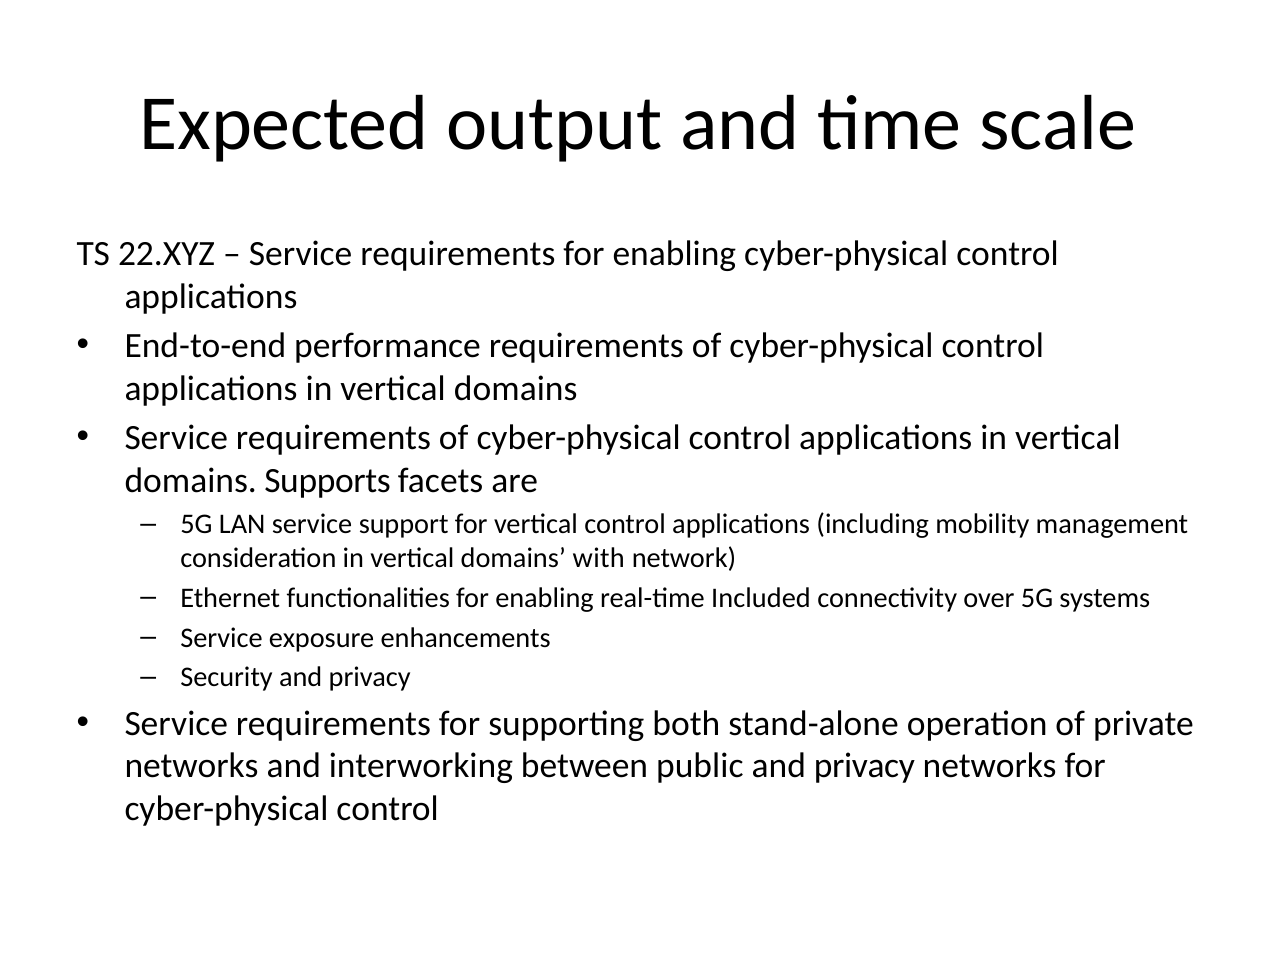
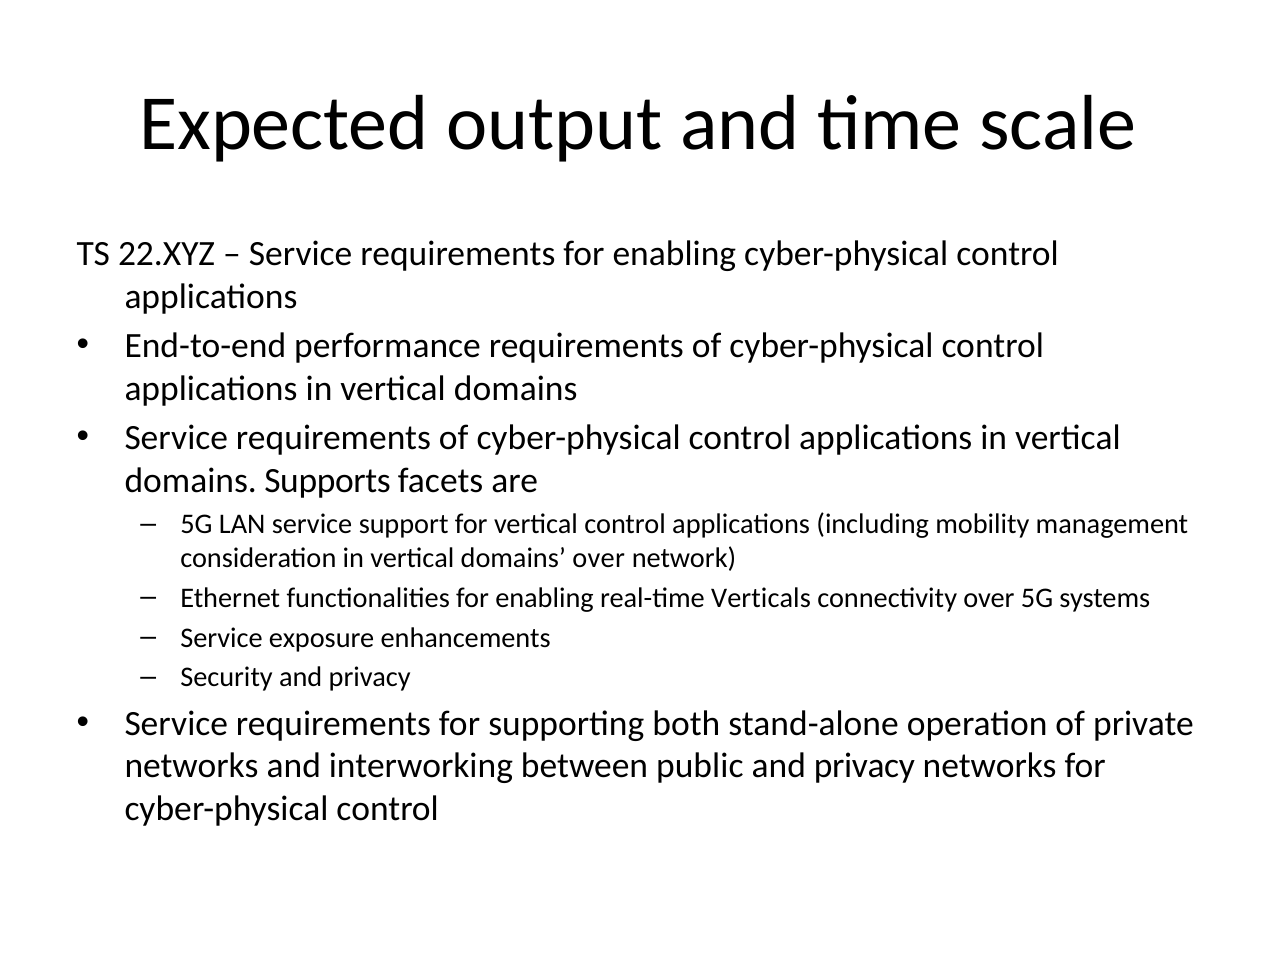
domains with: with -> over (599, 558)
Included: Included -> Verticals (761, 598)
